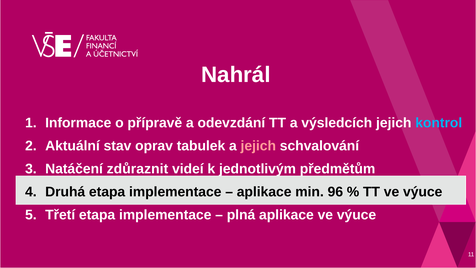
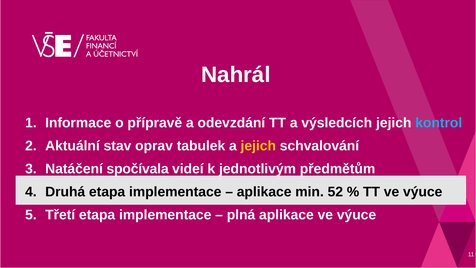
jejich colour: pink -> yellow (258, 146)
zdůraznit: zdůraznit -> spočívala (138, 169)
96: 96 -> 52 (335, 192)
